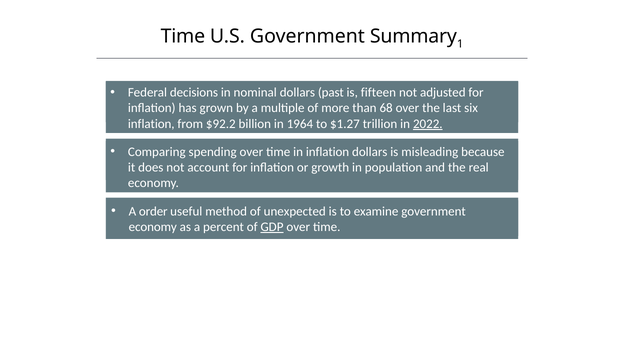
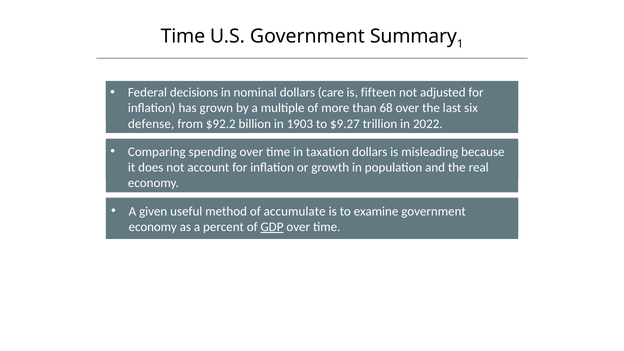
past: past -> care (331, 93)
inflation: inflation -> defense (151, 124)
1964: 1964 -> 1903 (300, 124)
$1.27: $1.27 -> $9.27 (345, 124)
2022 underline: present -> none (428, 124)
in inflation: inflation -> taxation (328, 152)
order: order -> given (153, 211)
unexpected: unexpected -> accumulate (295, 211)
